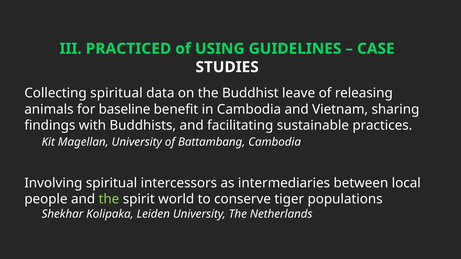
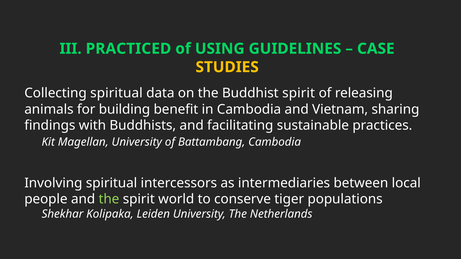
STUDIES colour: white -> yellow (227, 67)
Buddhist leave: leave -> spirit (299, 93)
baseline: baseline -> building (124, 109)
